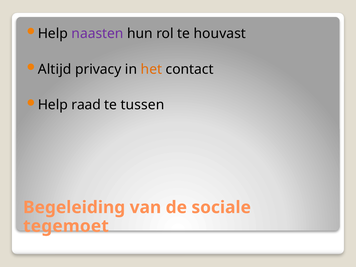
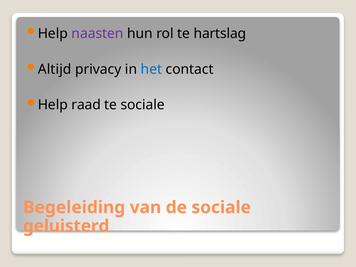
houvast: houvast -> hartslag (220, 33)
het colour: orange -> blue (151, 69)
te tussen: tussen -> sociale (143, 105)
tegemoet: tegemoet -> geluisterd (66, 226)
